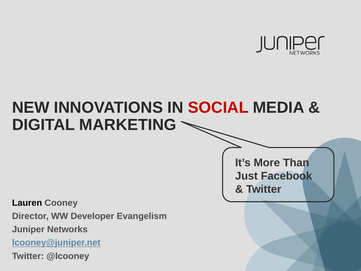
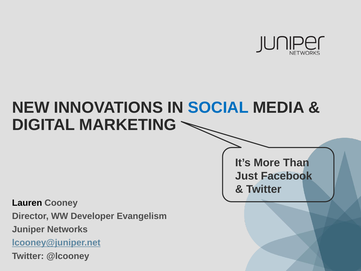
SOCIAL colour: red -> blue (218, 107)
